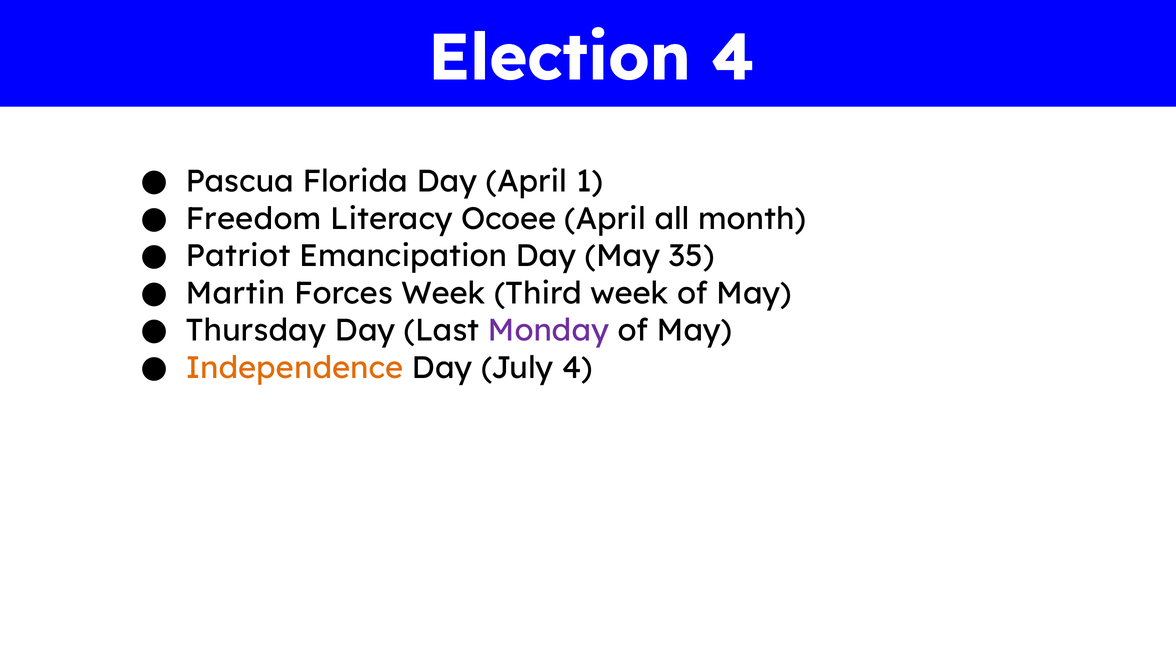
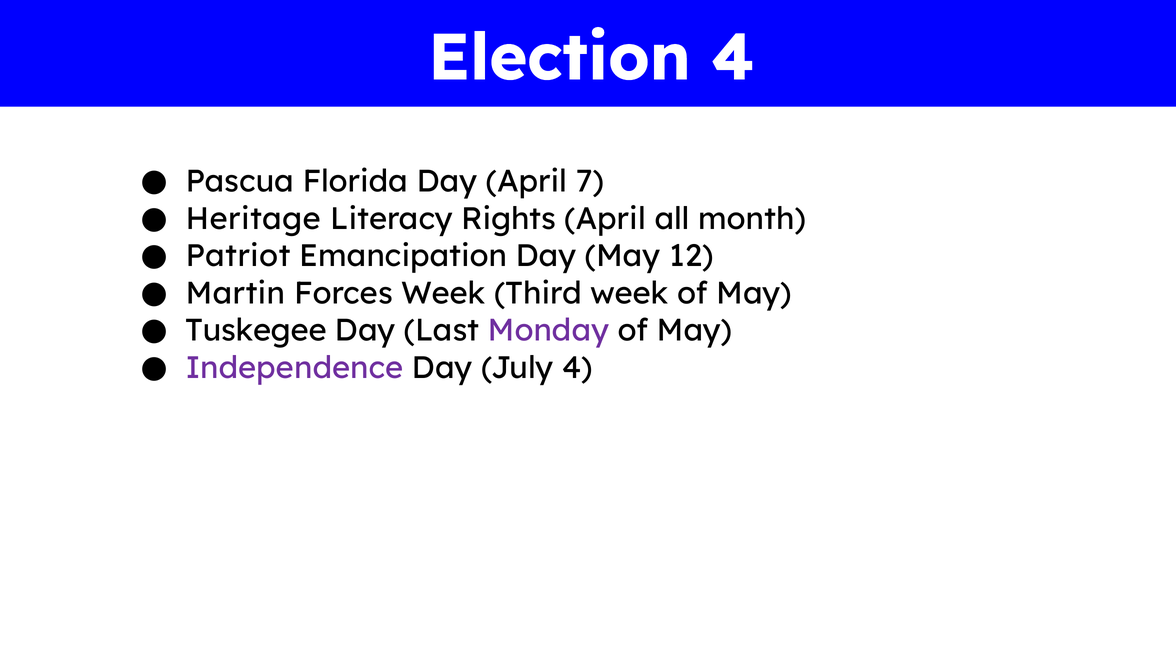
1: 1 -> 7 (590, 181)
Freedom: Freedom -> Heritage (253, 219)
Ocoee: Ocoee -> Rights (509, 219)
35: 35 -> 12 (691, 256)
Thursday: Thursday -> Tuskegee (256, 330)
Independence colour: orange -> purple (294, 368)
